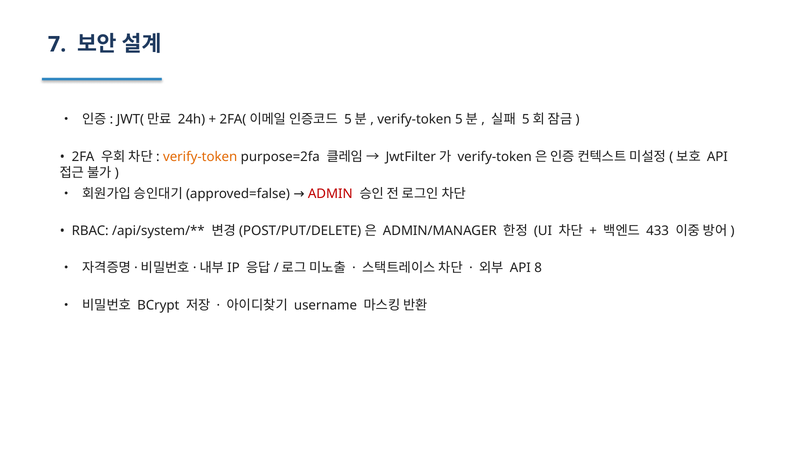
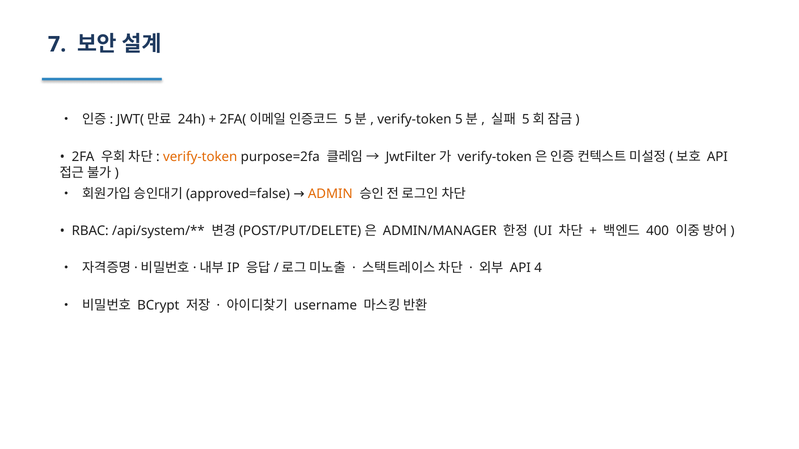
ADMIN colour: red -> orange (330, 194)
433: 433 -> 400 (658, 231)
8: 8 -> 4 (538, 268)
